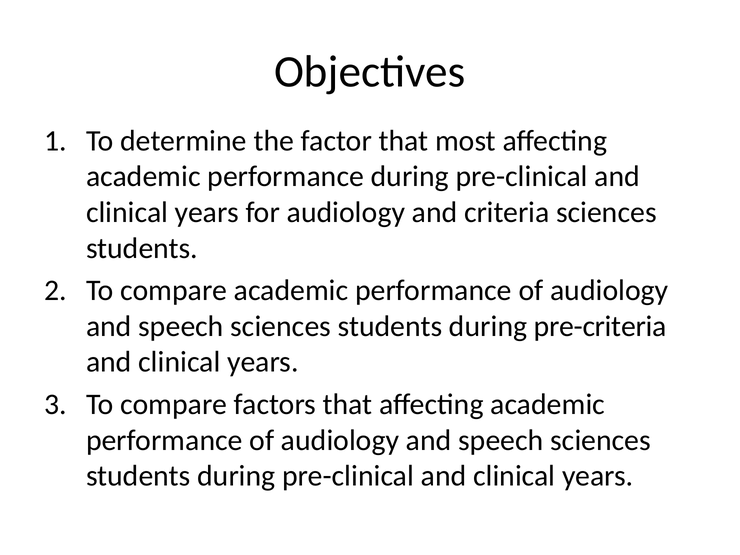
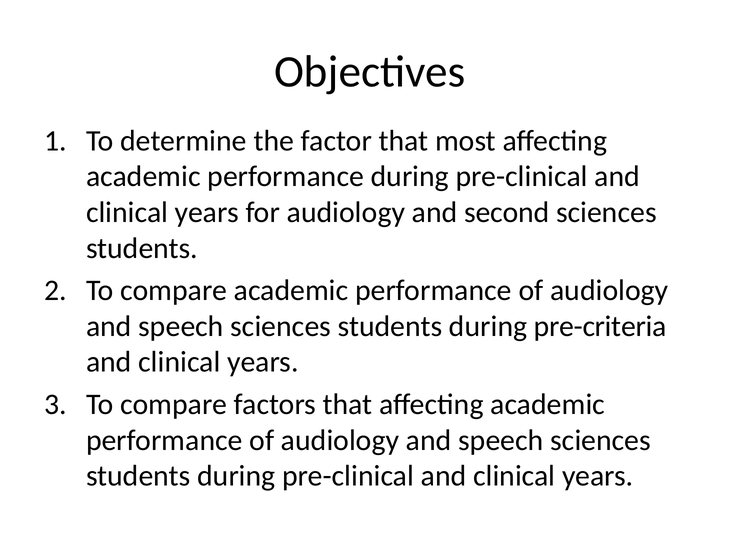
criteria: criteria -> second (507, 212)
